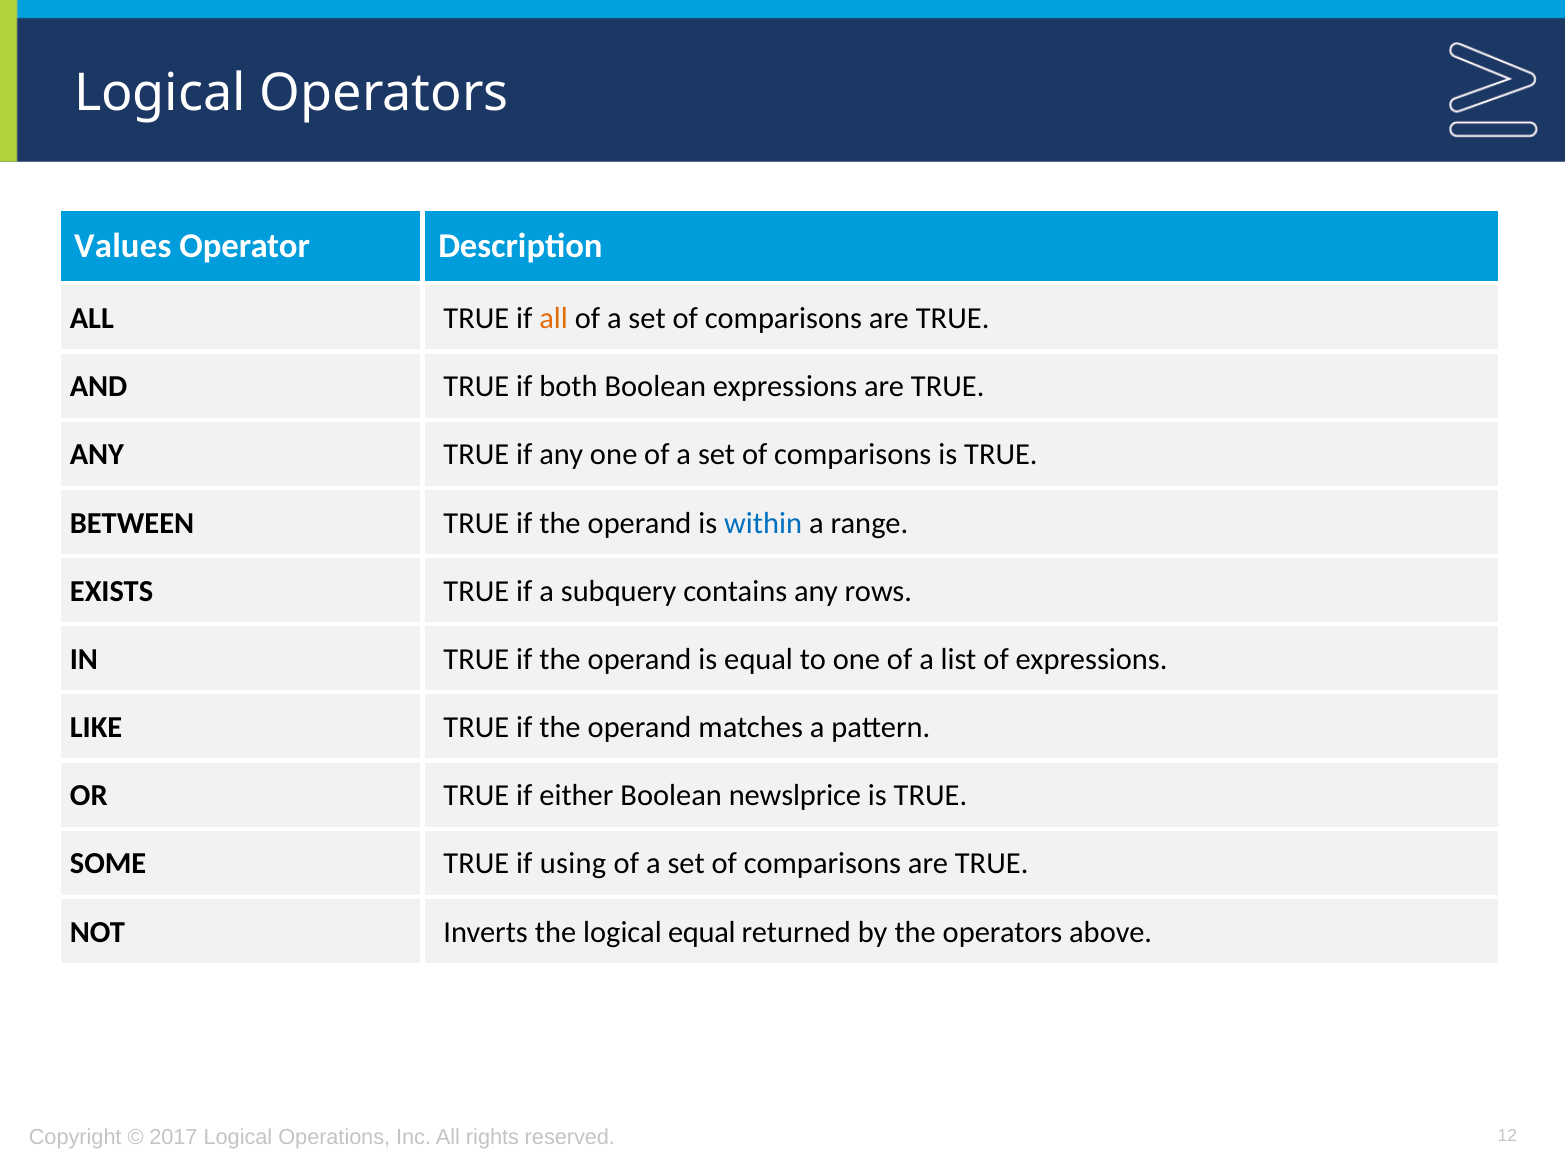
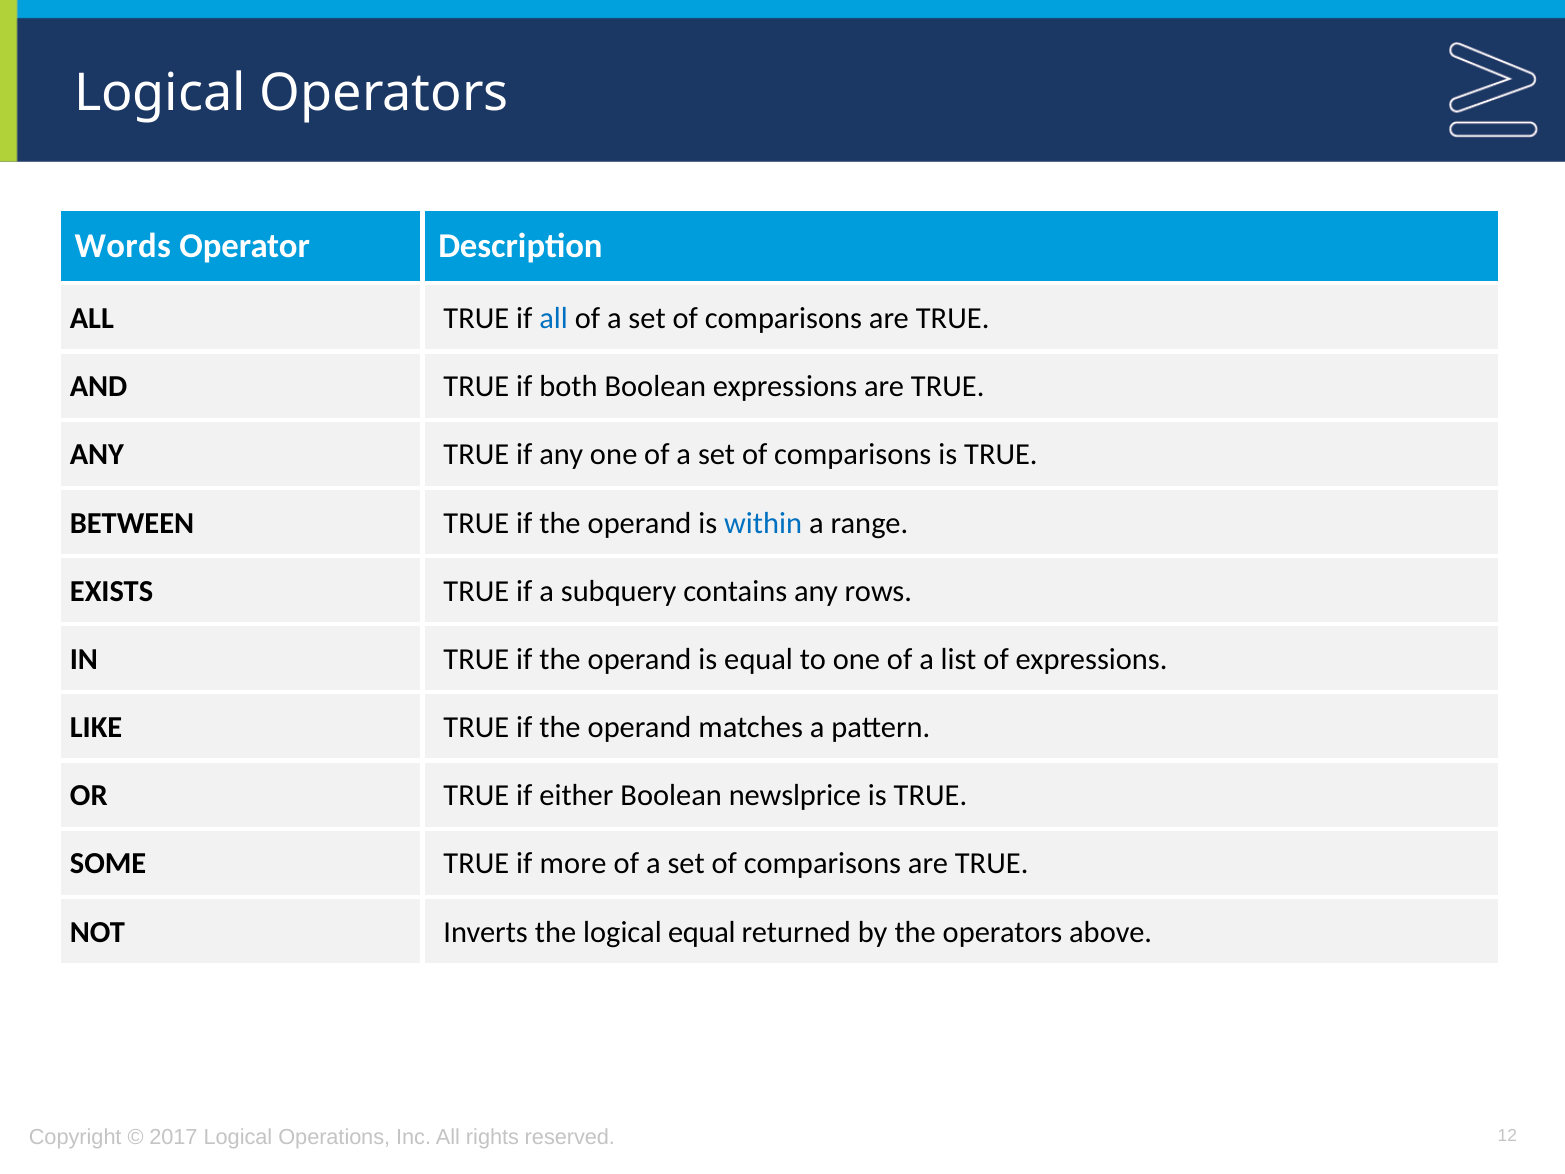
Values: Values -> Words (123, 246)
all colour: orange -> blue (554, 319)
using: using -> more (573, 864)
